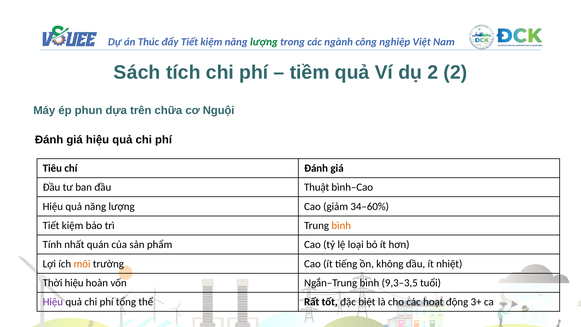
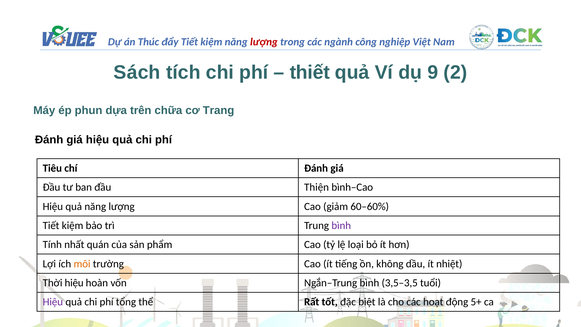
lượng colour: green -> red (264, 42)
tiềm: tiềm -> thiết (310, 72)
dụ 2: 2 -> 9 (433, 72)
Nguội: Nguội -> Trang (219, 110)
Thuật: Thuật -> Thiện (317, 187)
34–60%: 34–60% -> 60–60% (370, 206)
bình colour: orange -> purple (341, 225)
9,3–3,5: 9,3–3,5 -> 3,5–3,5 (400, 283)
3+: 3+ -> 5+ (476, 302)
